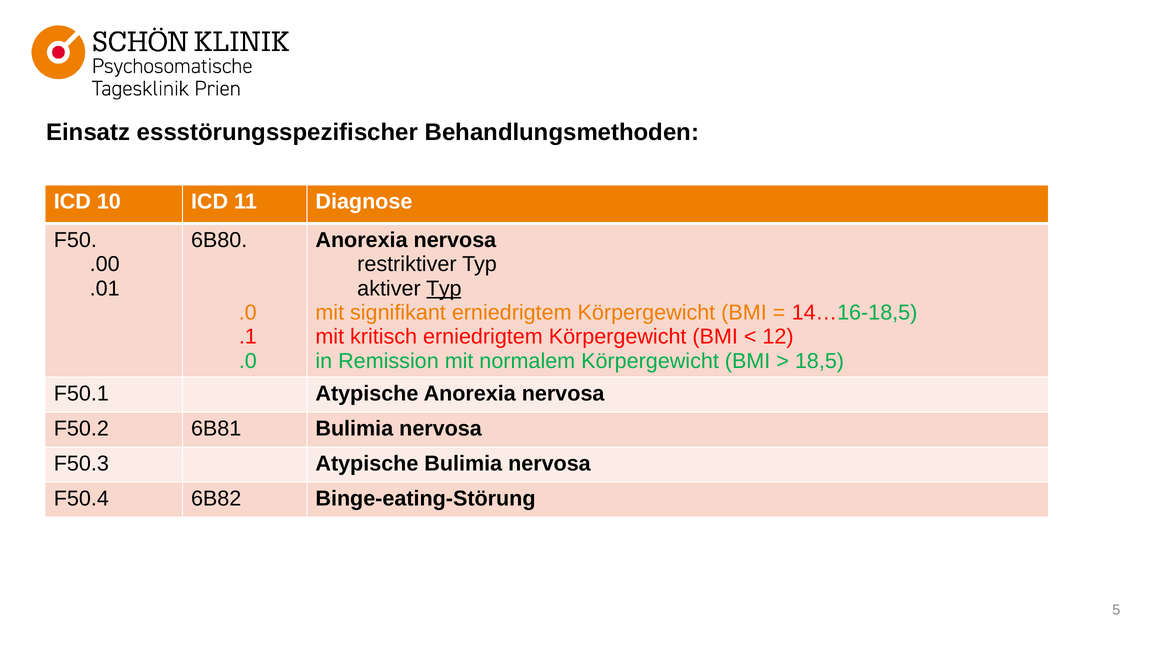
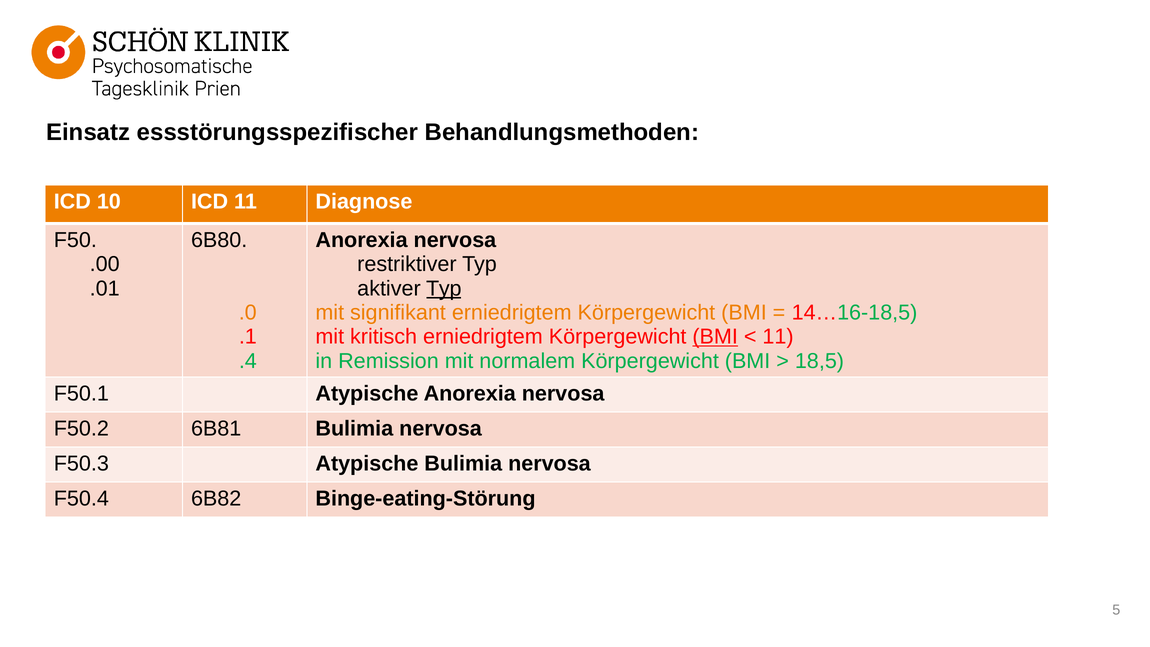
BMI underline: none -> present (715, 337)
12: 12 -> 11 (778, 337)
.0: .0 -> .4 (248, 361)
